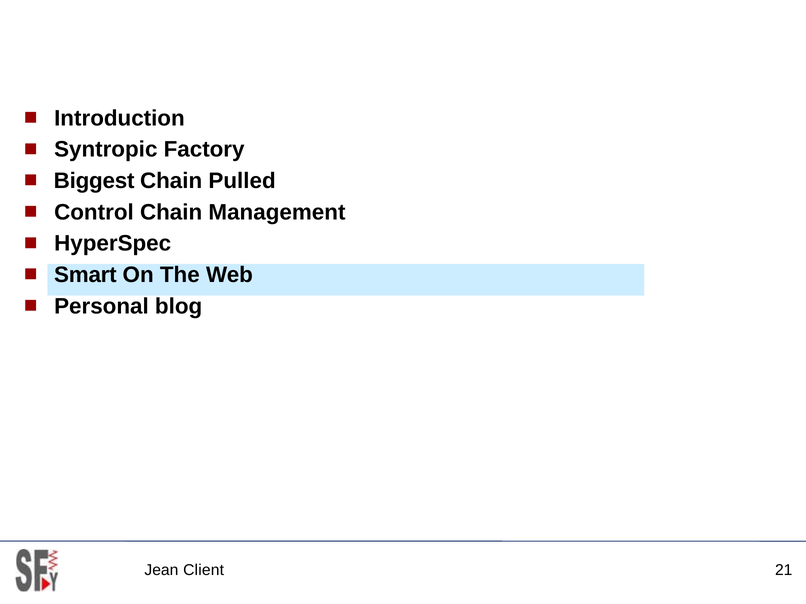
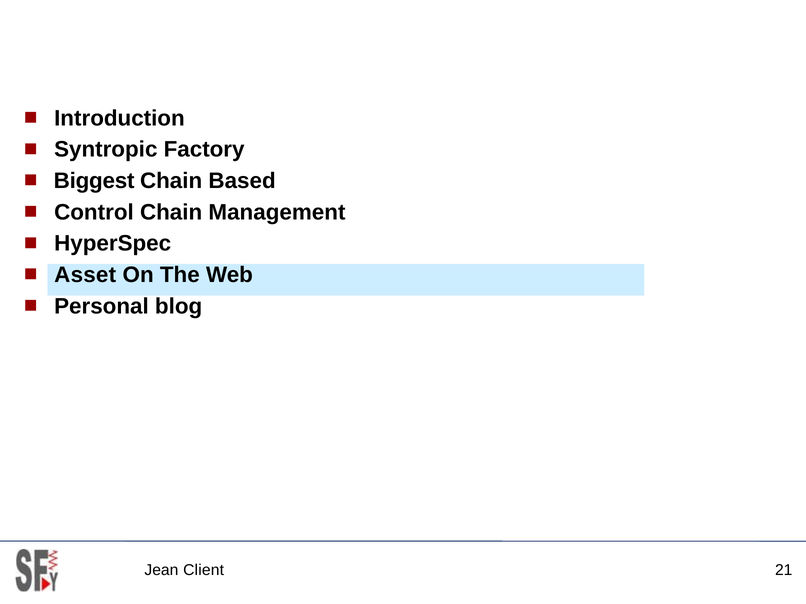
Pulled: Pulled -> Based (242, 181)
Smart: Smart -> Asset (85, 275)
